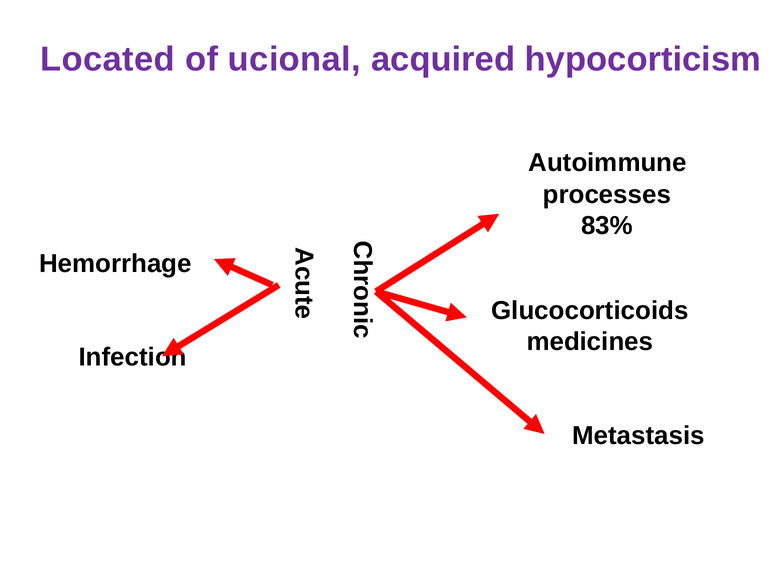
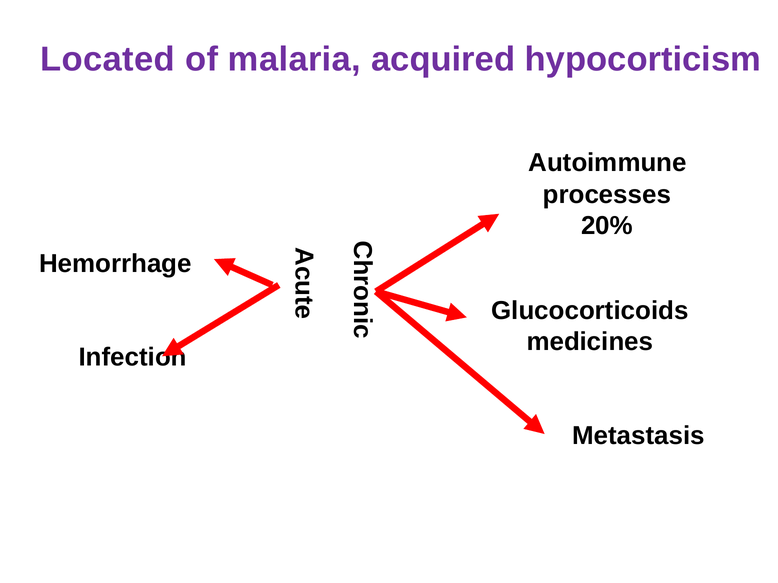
ucional: ucional -> malaria (294, 59)
83%: 83% -> 20% (607, 226)
